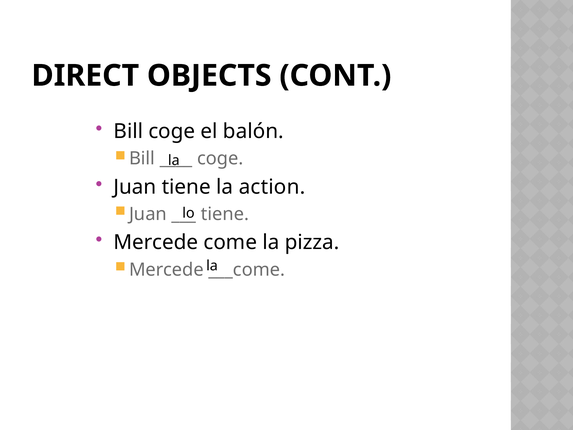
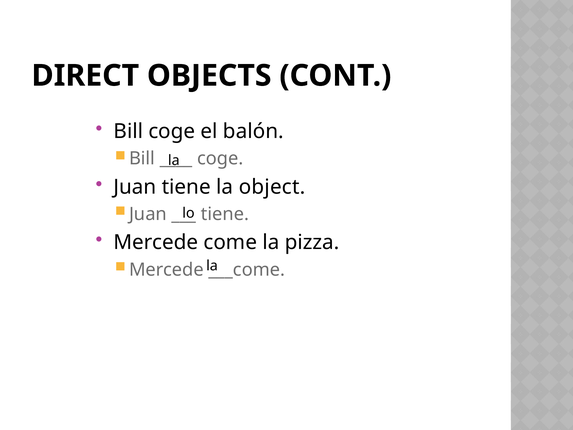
action: action -> object (272, 187)
